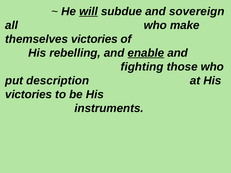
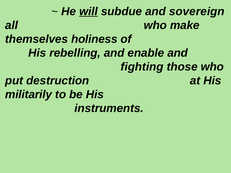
themselves victories: victories -> holiness (94, 39)
enable underline: present -> none (146, 53)
description: description -> destruction (58, 81)
victories: victories -> militarily (29, 95)
